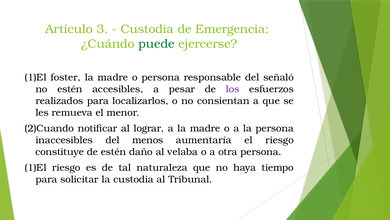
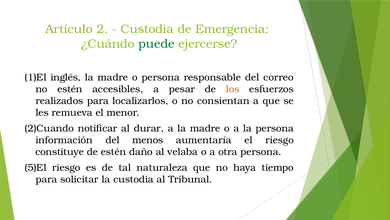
3: 3 -> 2 (102, 29)
foster: foster -> inglés (66, 77)
señaló: señaló -> correo (279, 77)
los colour: purple -> orange (233, 89)
lograr: lograr -> durar (149, 128)
inaccesibles: inaccesibles -> información (64, 140)
1)El: 1)El -> 5)El (36, 167)
